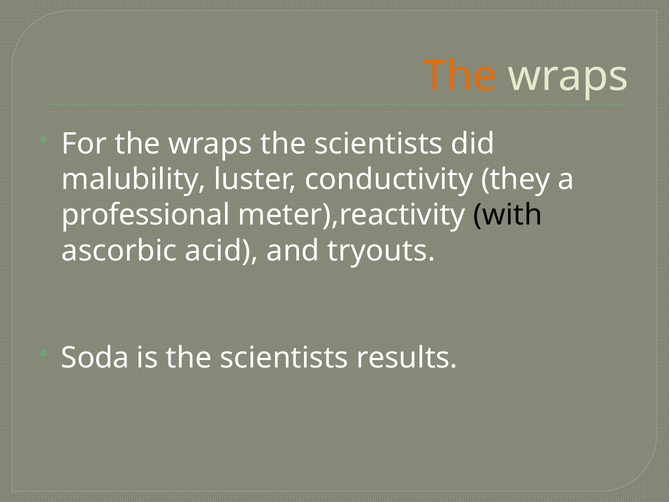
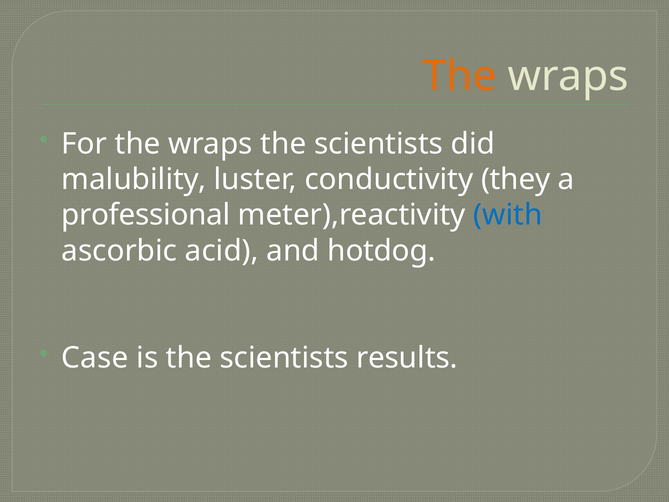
with colour: black -> blue (508, 215)
tryouts: tryouts -> hotdog (382, 251)
Soda: Soda -> Case (95, 358)
